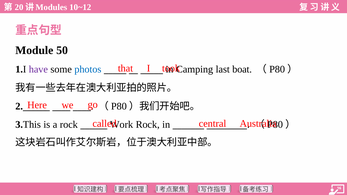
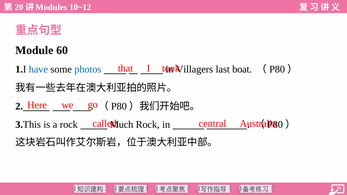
50: 50 -> 60 (62, 50)
have colour: purple -> blue (38, 69)
Camping: Camping -> Villagers (195, 69)
Work: Work -> Much (122, 125)
